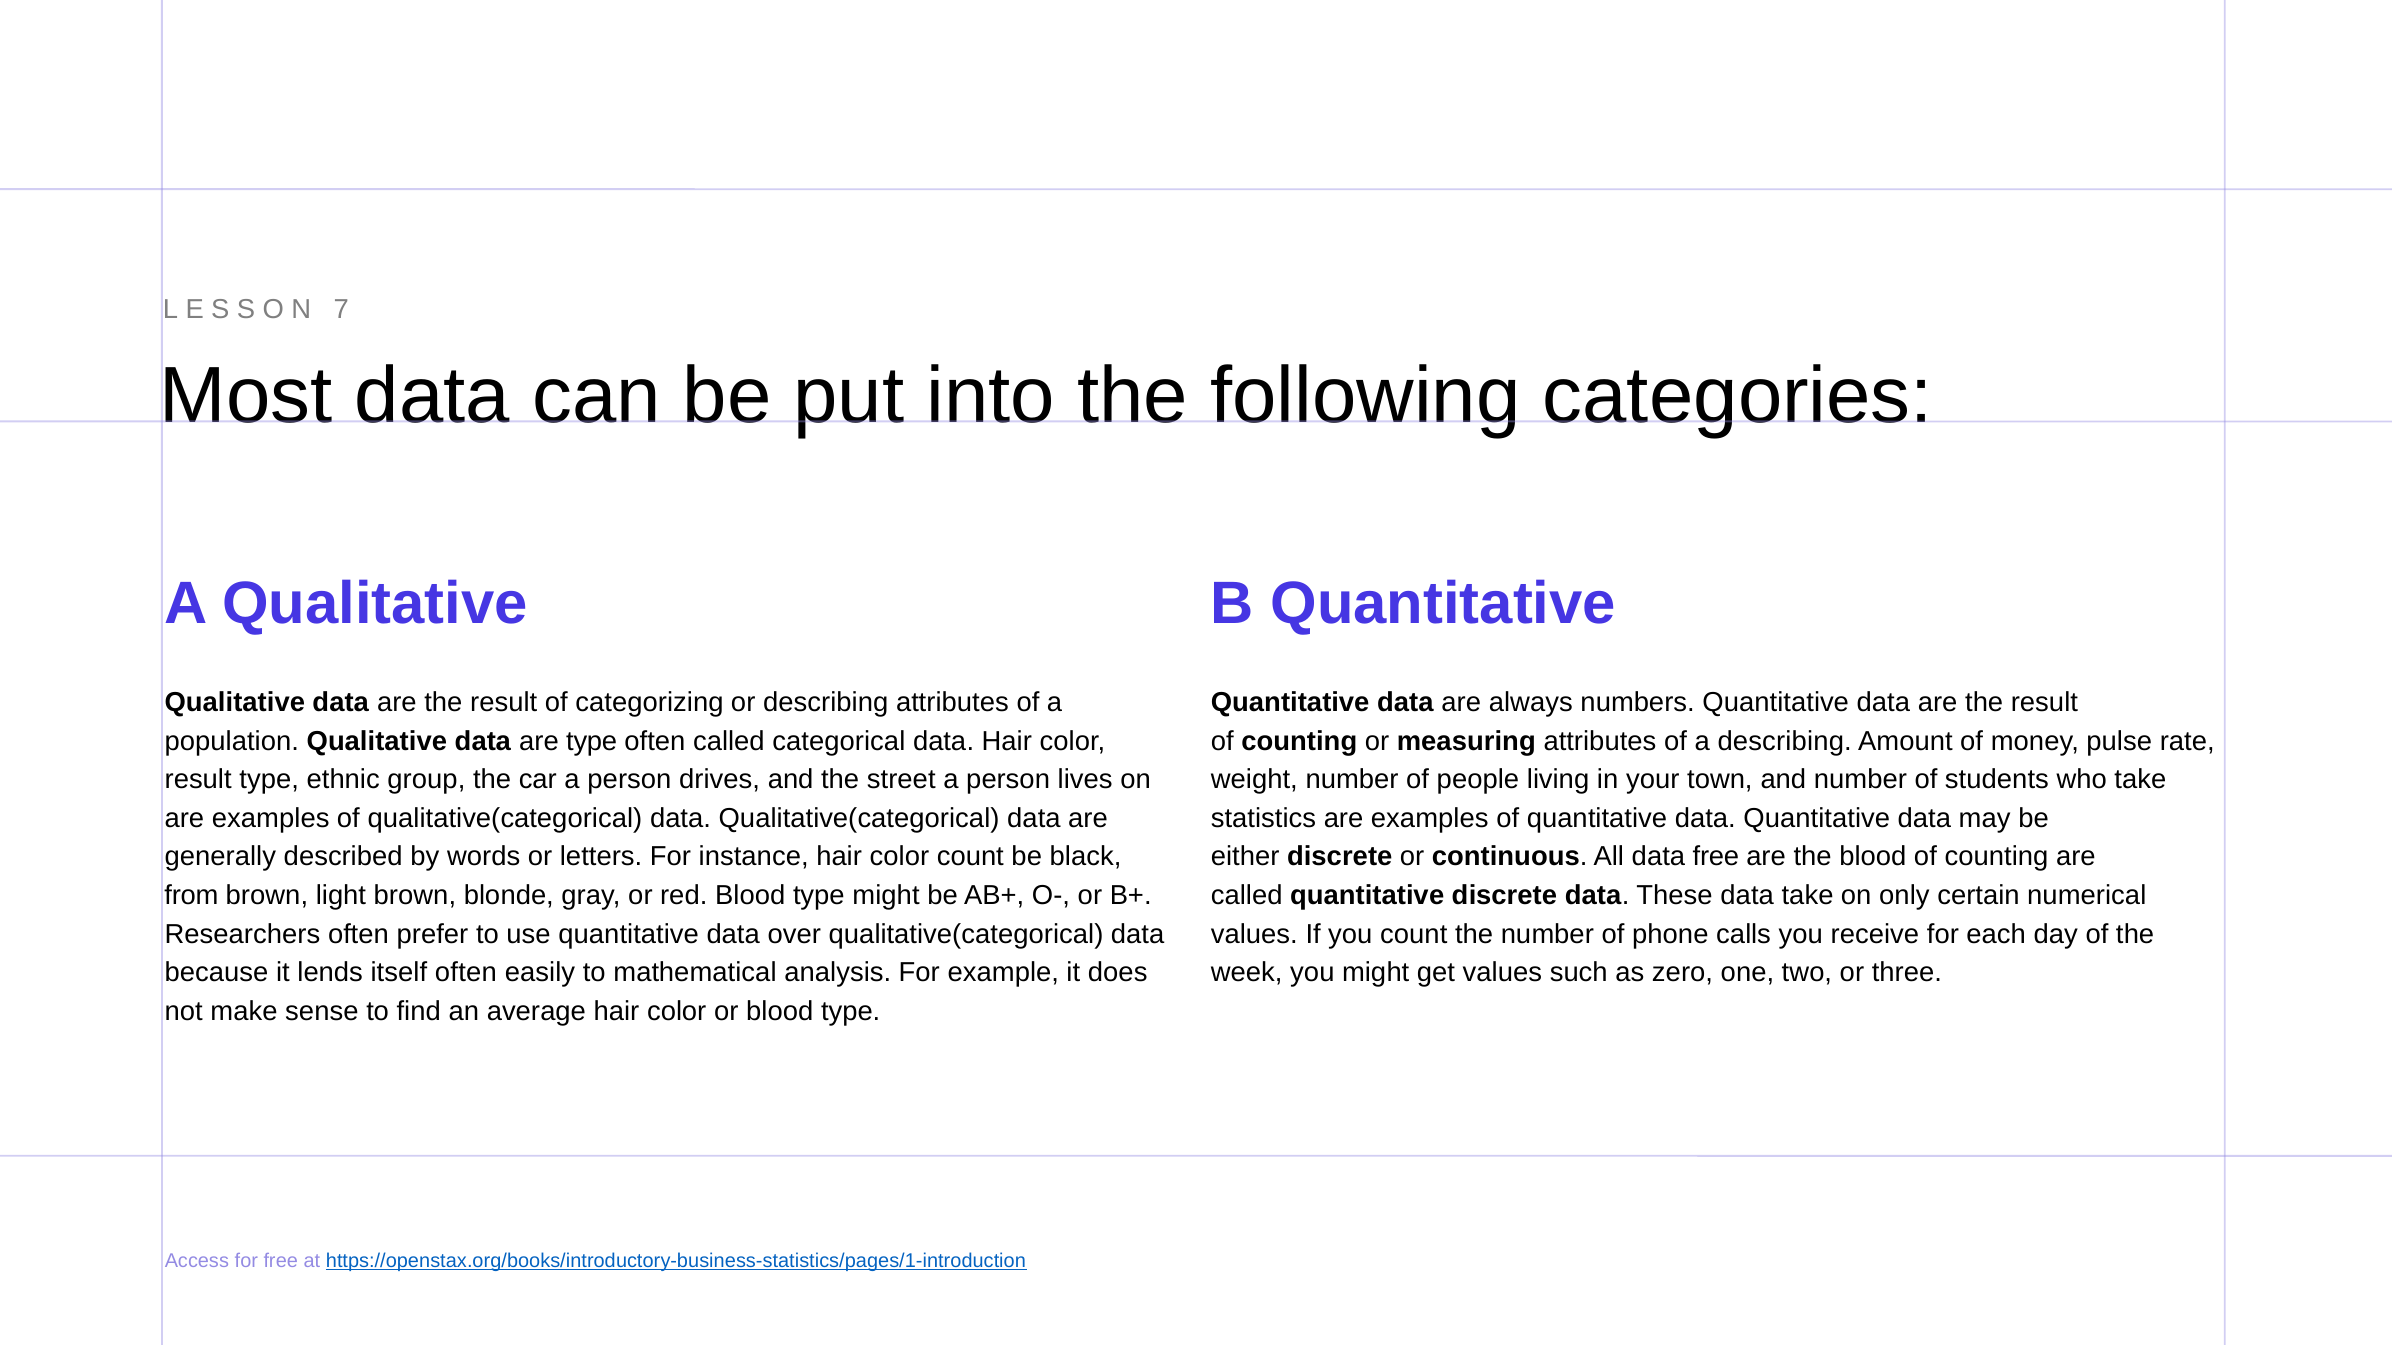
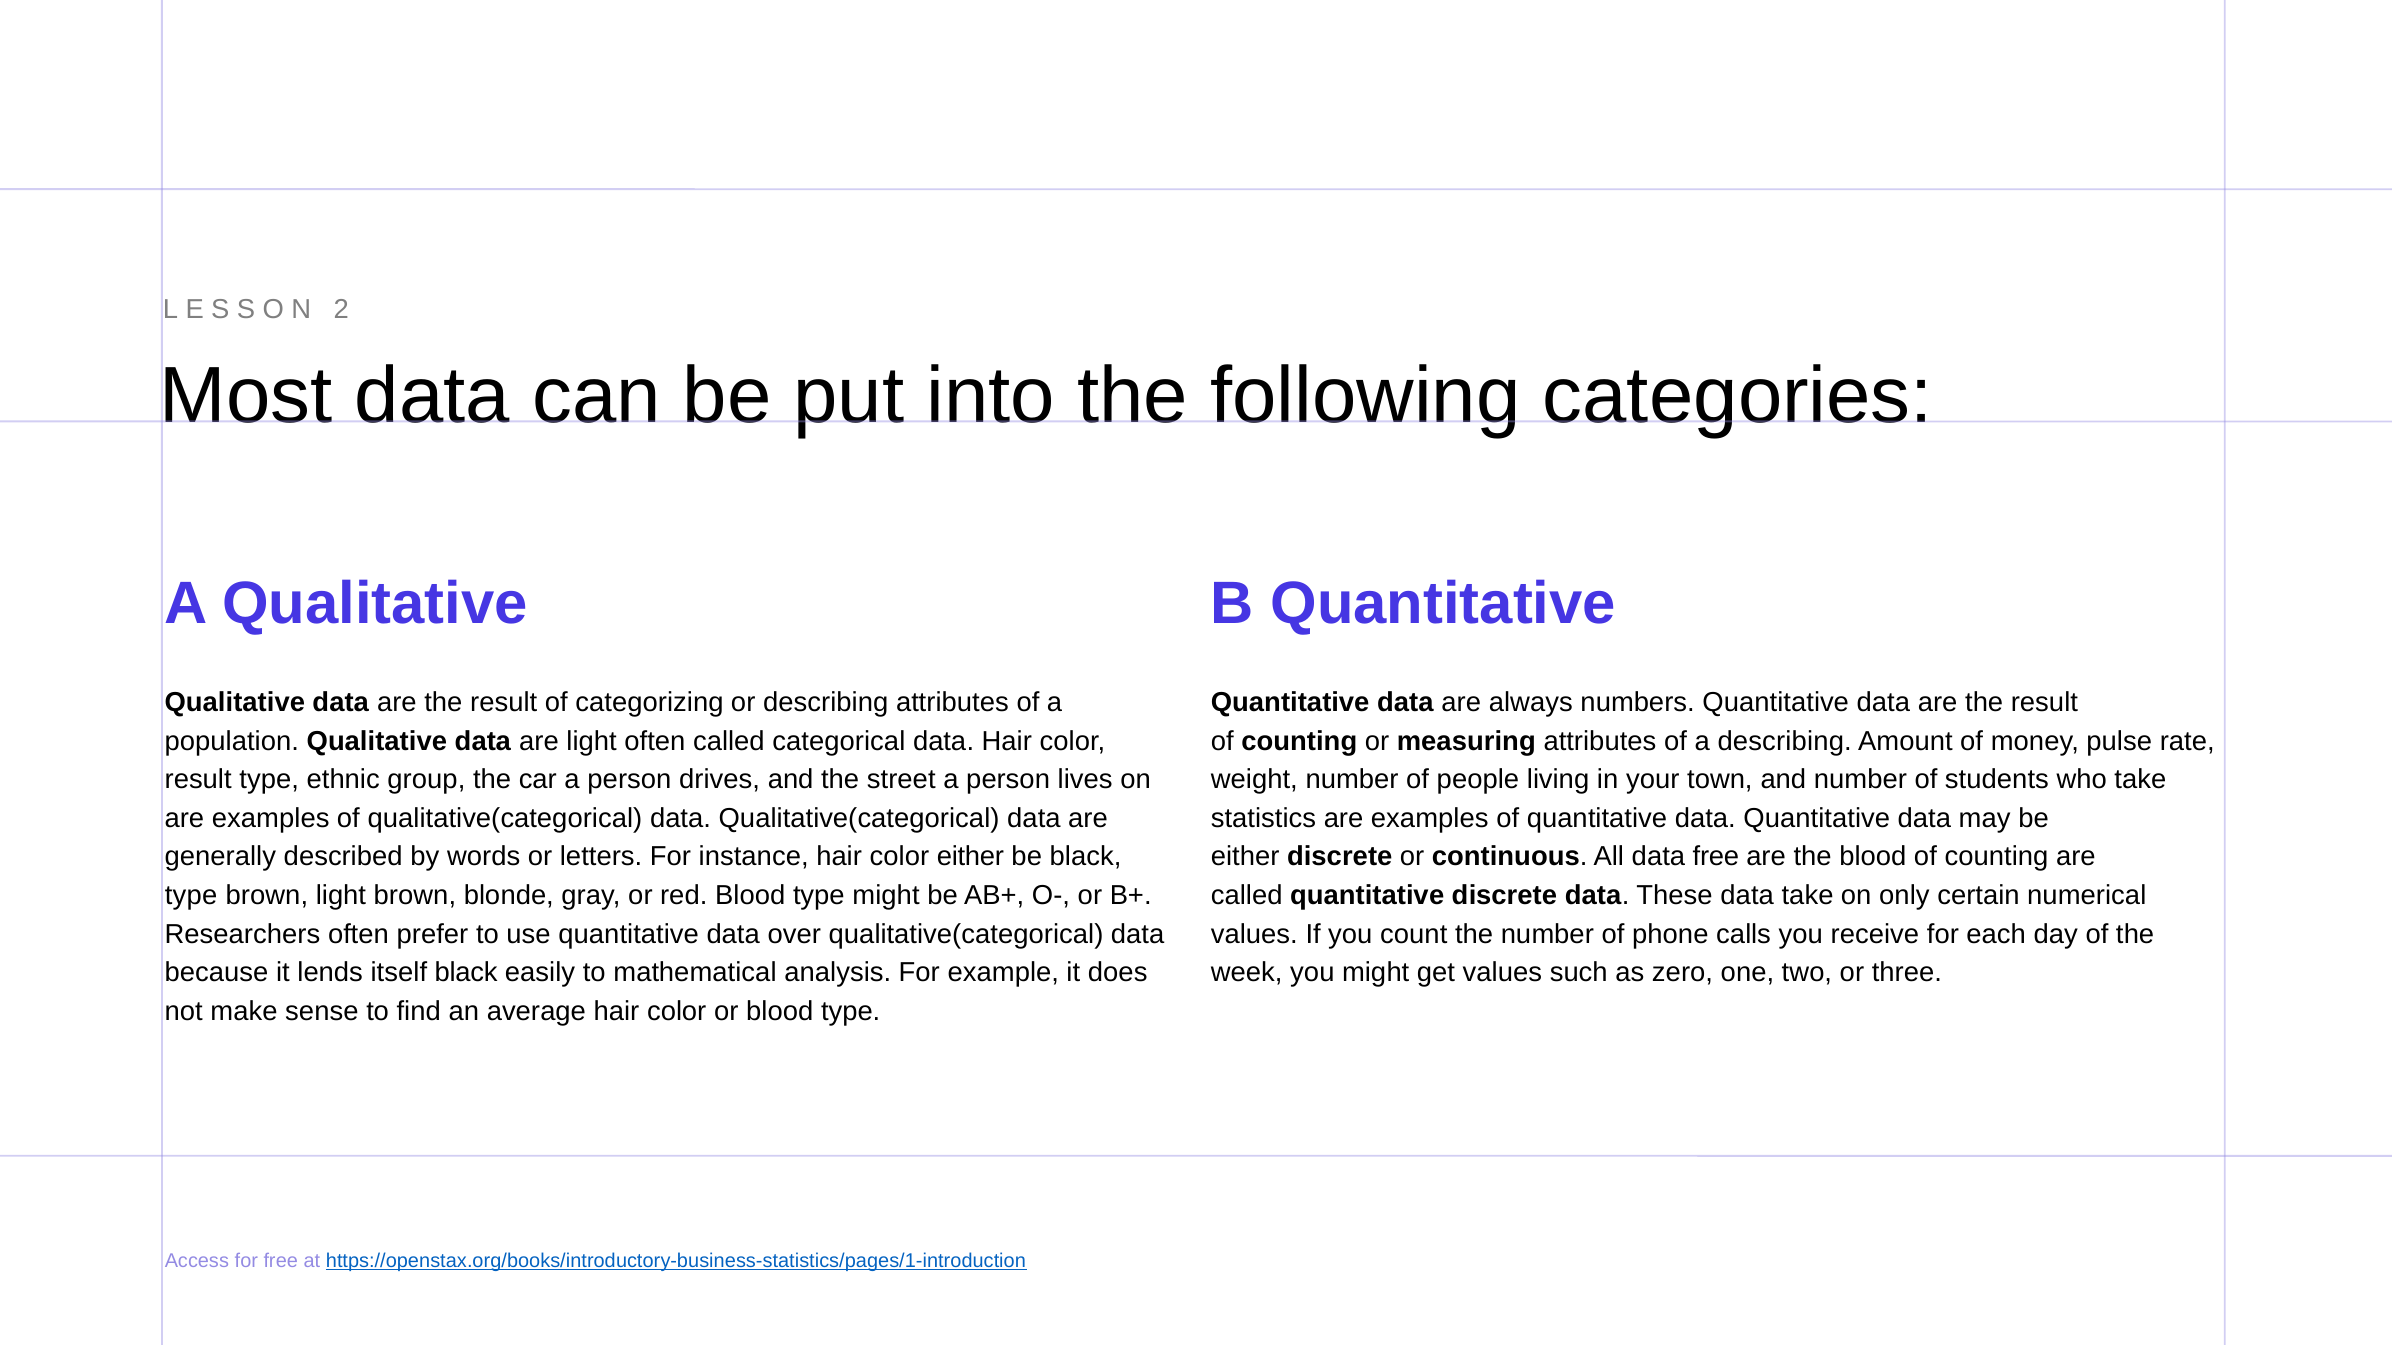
7: 7 -> 2 (341, 310)
are type: type -> light (592, 741)
color count: count -> either (970, 857)
from: from -> type (191, 896)
itself often: often -> black (466, 973)
